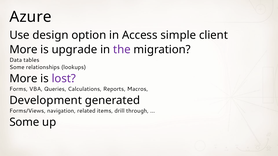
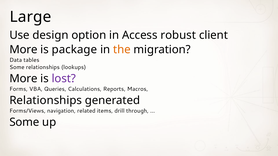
Azure: Azure -> Large (31, 17)
simple: simple -> robust (178, 35)
upgrade: upgrade -> package (74, 50)
the colour: purple -> orange (122, 50)
Development: Development -> Relationships (46, 101)
